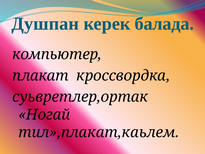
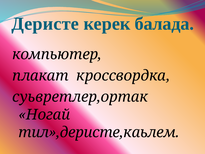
Душпан: Душпан -> Деристе (45, 24)
тил»,плакат,каьлем: тил»,плакат,каьлем -> тил»,деристе,каьлем (99, 132)
